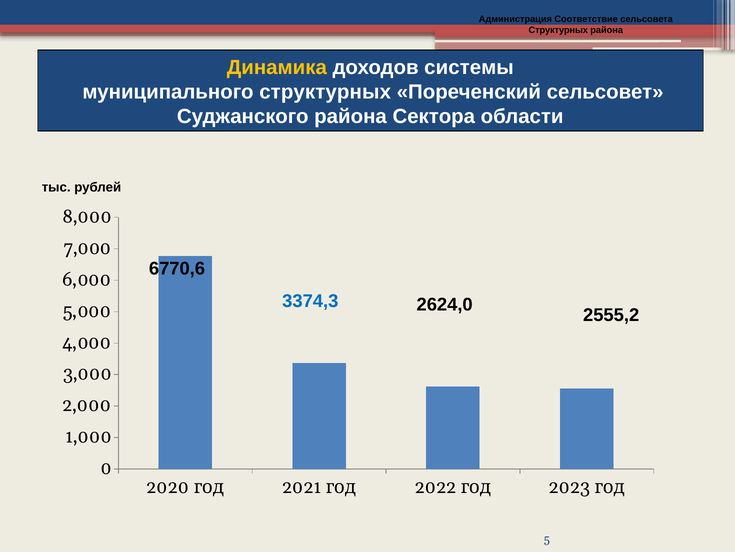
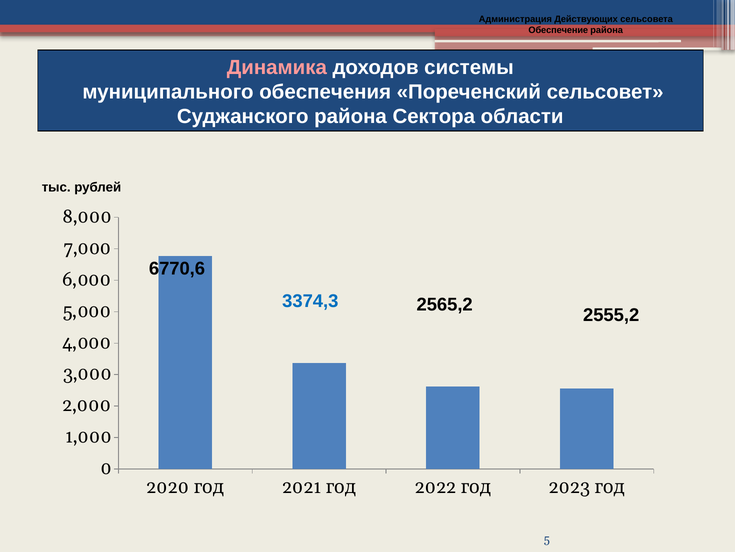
Соответствие: Соответствие -> Действующих (586, 19)
Структурных: Структурных -> Обеспечение (558, 30)
Динамика colour: yellow -> pink (277, 67)
муниципального структурных: структурных -> обеспечения (325, 92)
2624,0: 2624,0 -> 2565,2 (445, 304)
